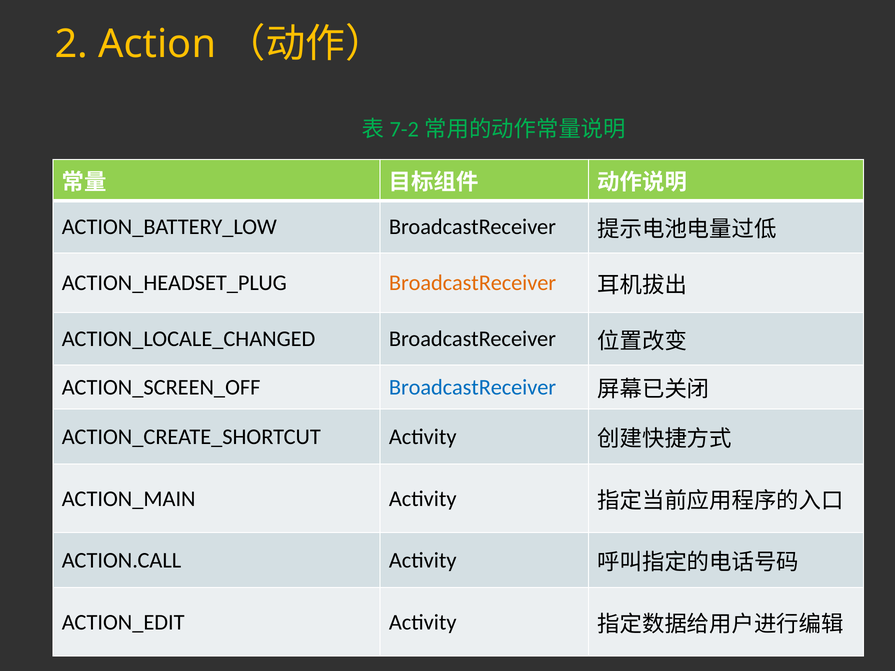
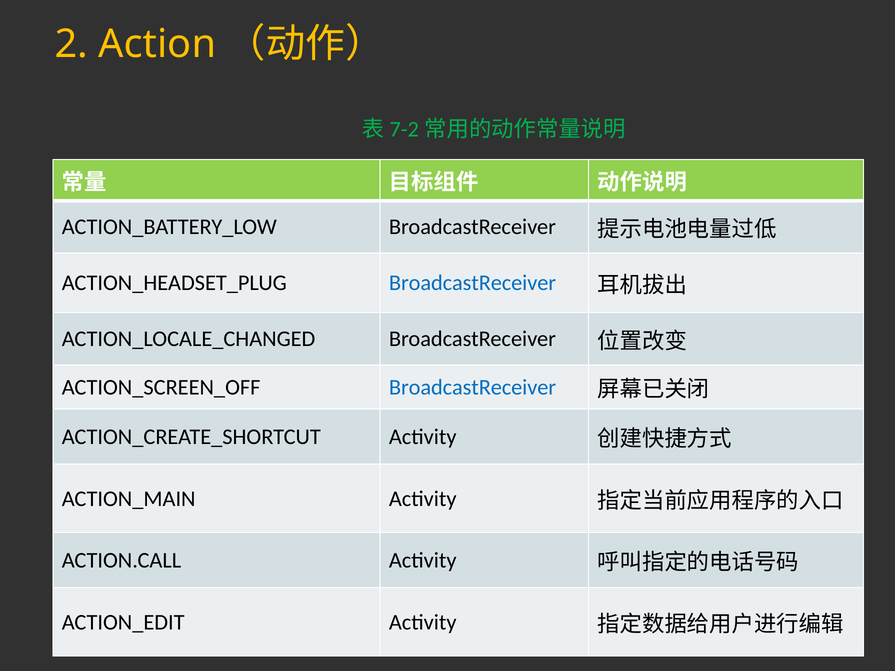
BroadcastReceiver colour: orange -> blue (473, 283)
